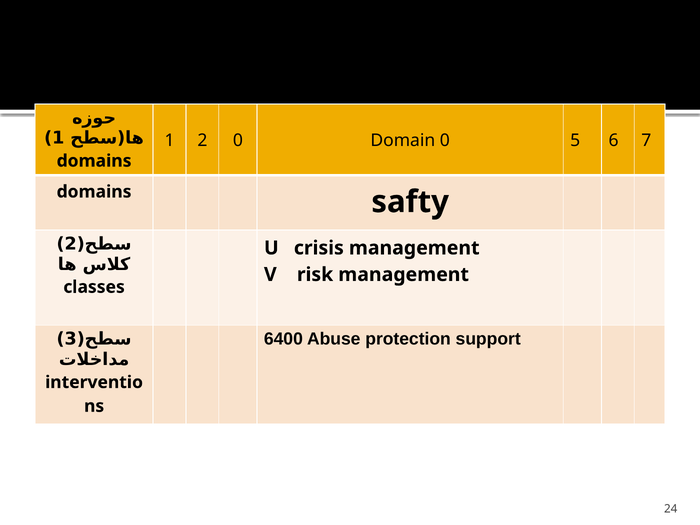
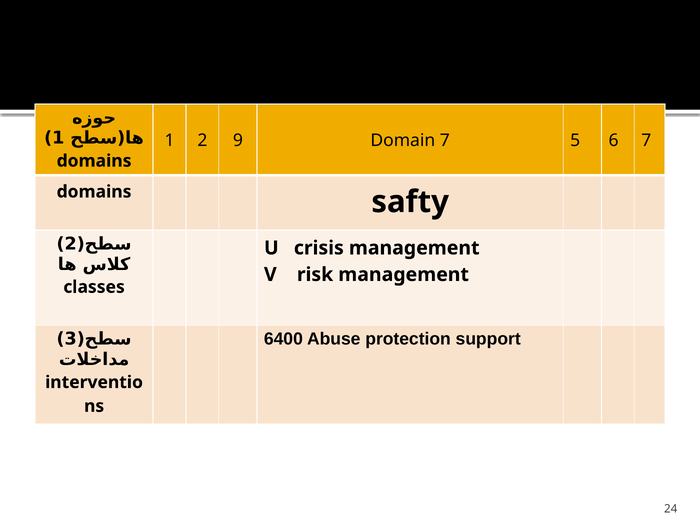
2 0: 0 -> 9 (238, 141)
Domain 0: 0 -> 7 (445, 141)
